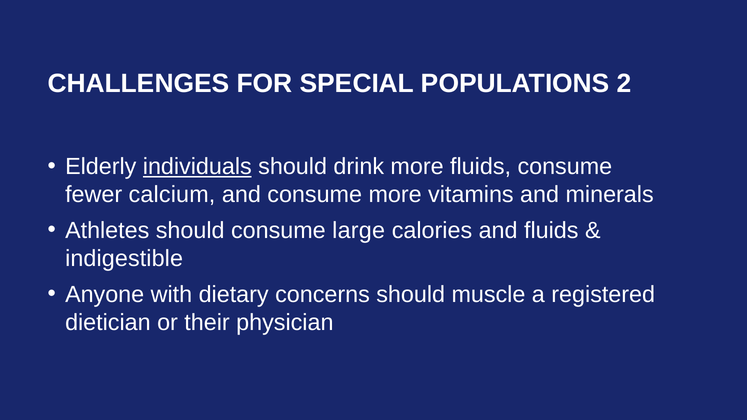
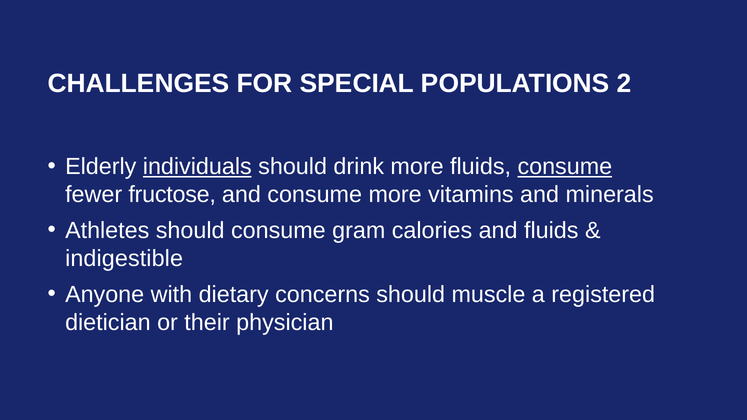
consume underline: none -> present (565, 167)
calcium: calcium -> fructose (172, 195)
large: large -> gram (359, 231)
